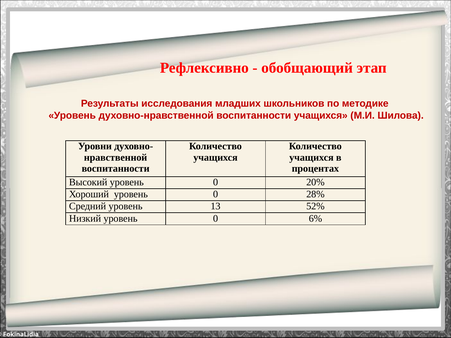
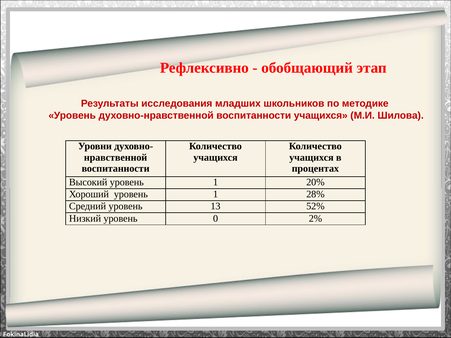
Высокий уровень 0: 0 -> 1 (216, 182)
Хороший уровень 0: 0 -> 1 (216, 194)
6%: 6% -> 2% (315, 219)
